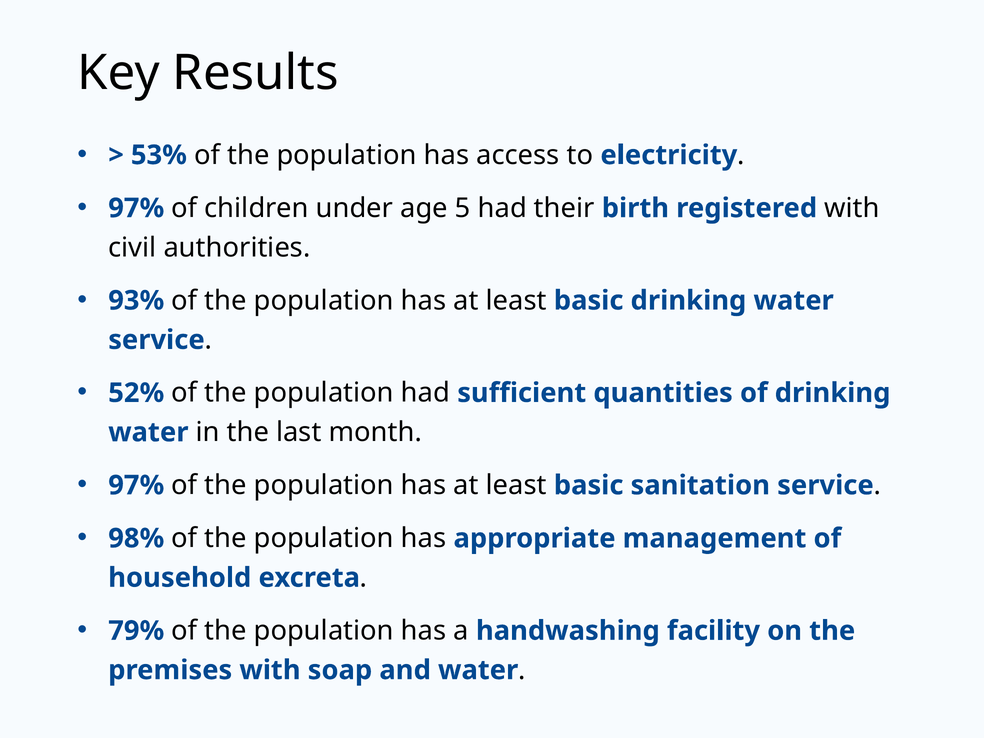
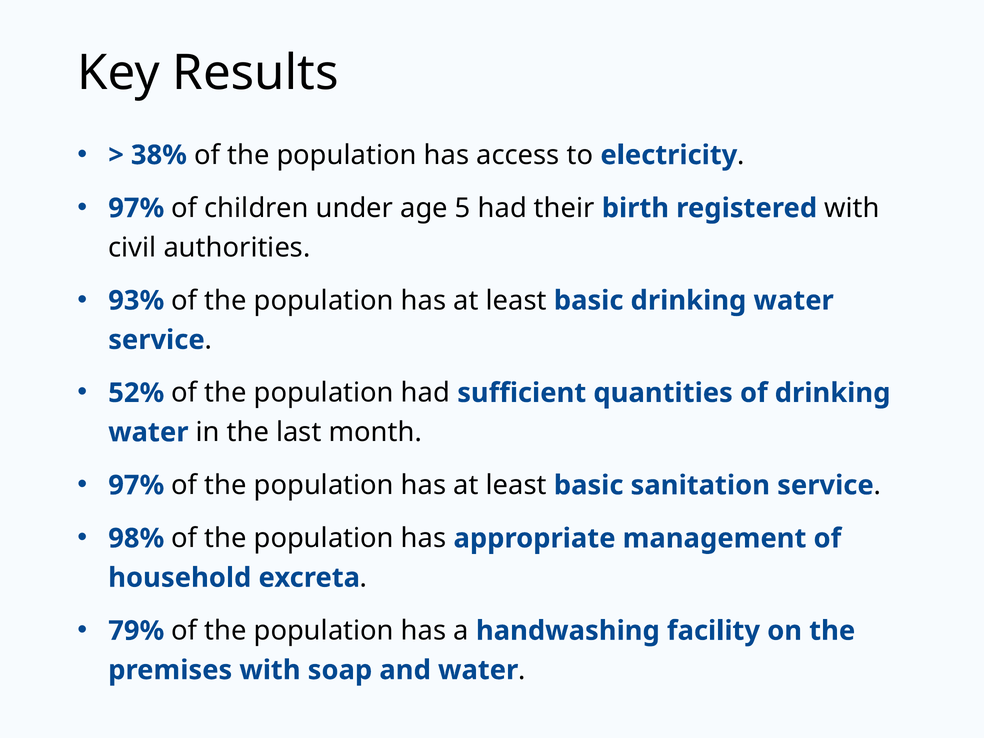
53%: 53% -> 38% (159, 155)
